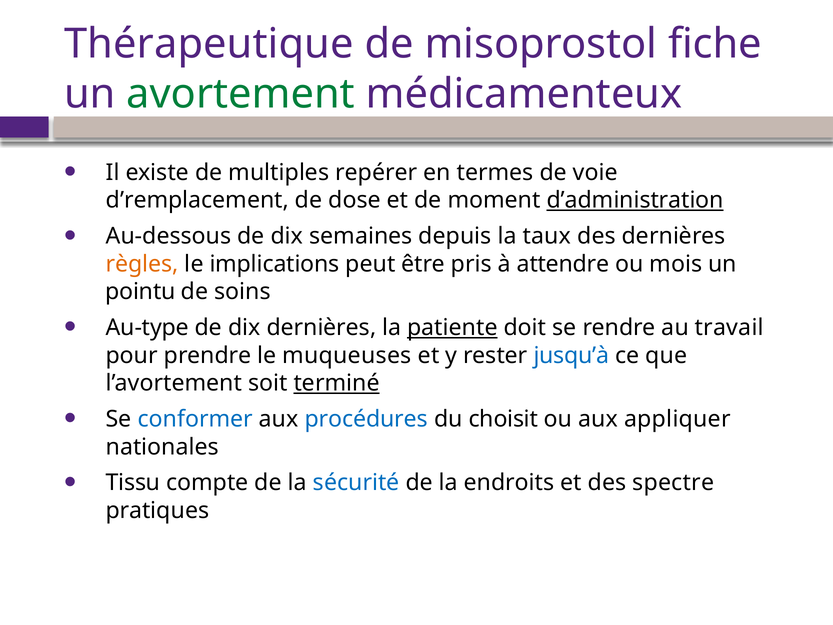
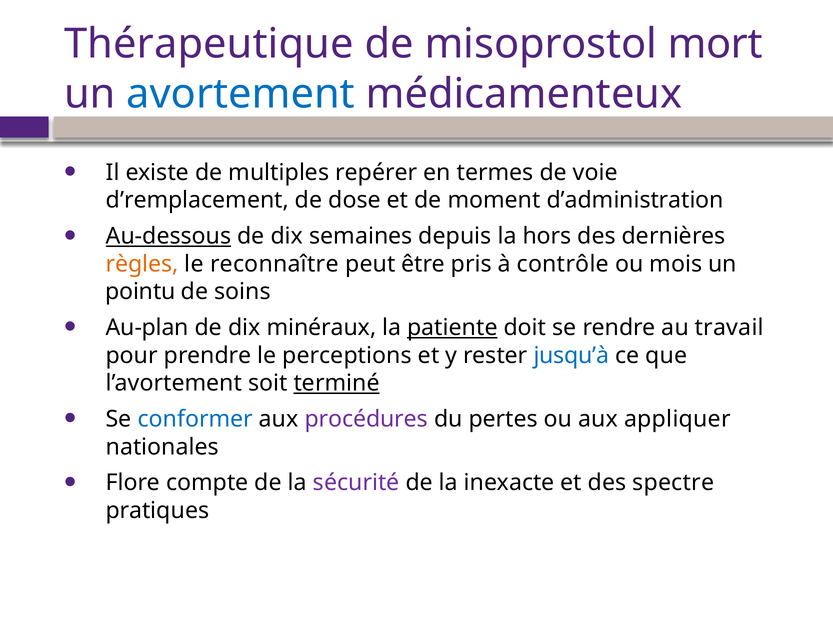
fiche: fiche -> mort (715, 44)
avortement colour: green -> blue (241, 94)
d’administration underline: present -> none (635, 200)
Au-dessous underline: none -> present (169, 236)
taux: taux -> hors (547, 236)
implications: implications -> reconnaître (274, 264)
attendre: attendre -> contrôle (563, 264)
Au-type: Au-type -> Au-plan (147, 327)
dix dernières: dernières -> minéraux (321, 327)
muqueuses: muqueuses -> perceptions (347, 355)
procédures colour: blue -> purple (366, 419)
choisit: choisit -> pertes (503, 419)
Tissu: Tissu -> Flore (133, 483)
sécurité colour: blue -> purple (356, 483)
endroits: endroits -> inexacte (509, 483)
